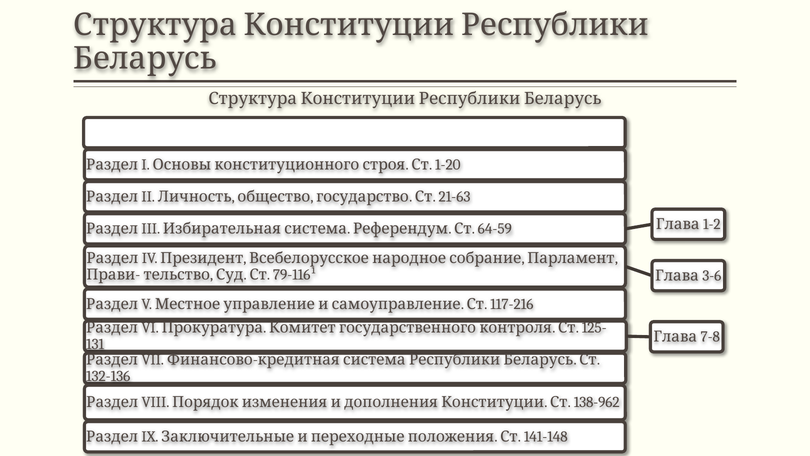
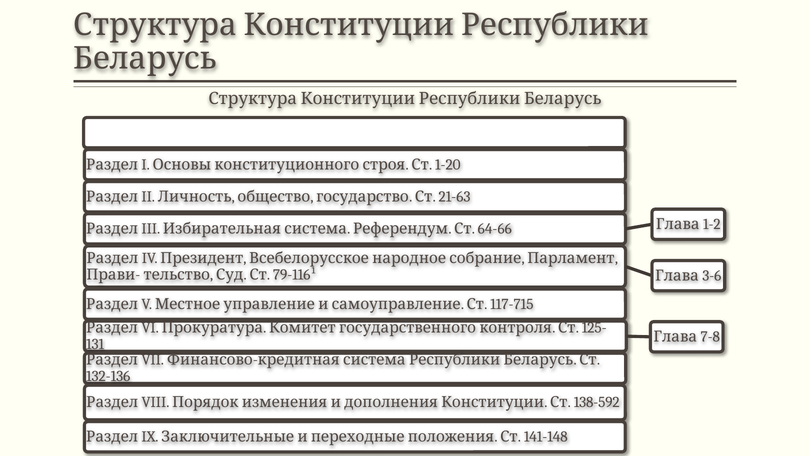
64-59: 64-59 -> 64-66 (495, 229)
117-216: 117-216 -> 117-715 (512, 304)
138-962: 138-962 -> 138-592 (597, 402)
